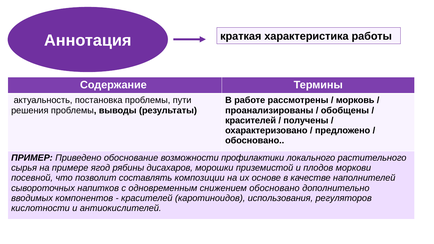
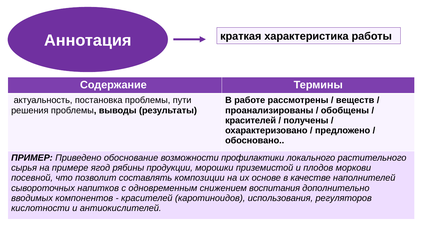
морковь: морковь -> веществ (355, 100)
дисахаров: дисахаров -> продукции (170, 168)
снижением обосновано: обосновано -> воспитания (275, 188)
